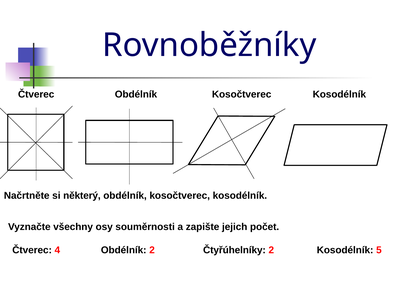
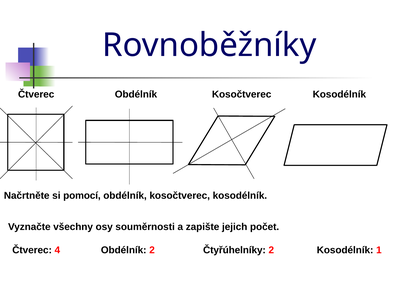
některý: některý -> pomocí (82, 196)
5: 5 -> 1 (379, 250)
